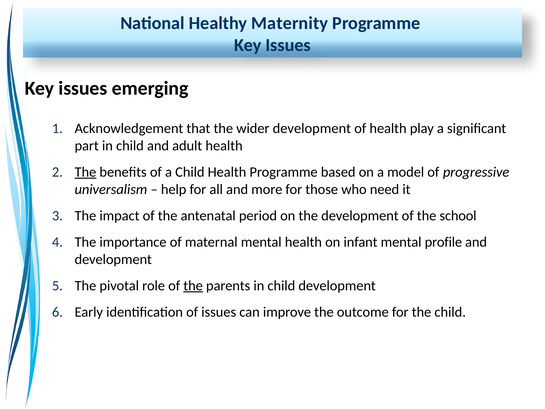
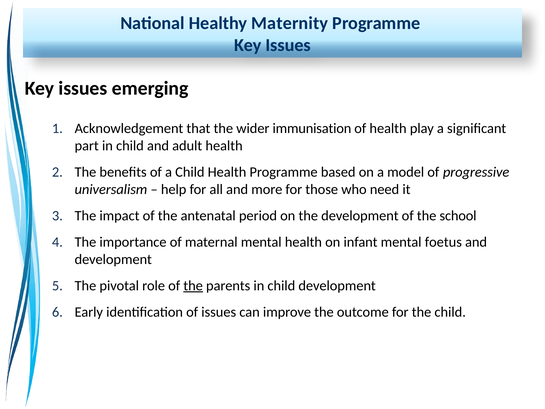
wider development: development -> immunisation (312, 128)
The underline: present -> none (85, 172)
profile: profile -> foetus (443, 242)
